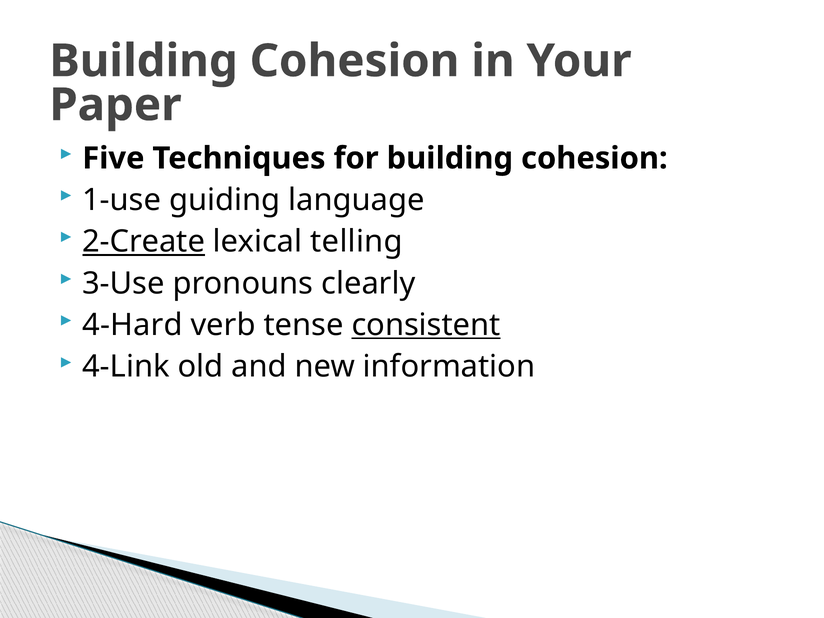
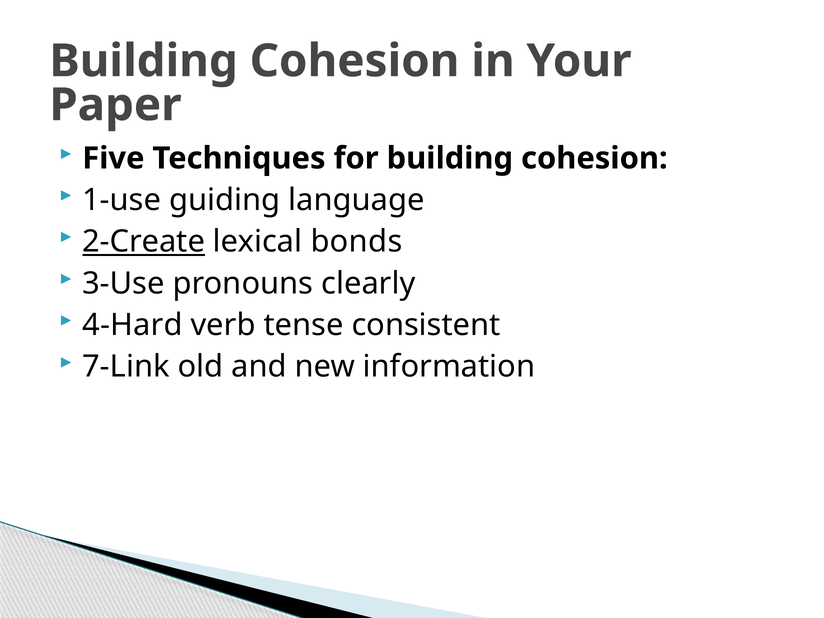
telling: telling -> bonds (357, 242)
consistent underline: present -> none (426, 325)
4-Link: 4-Link -> 7-Link (126, 367)
